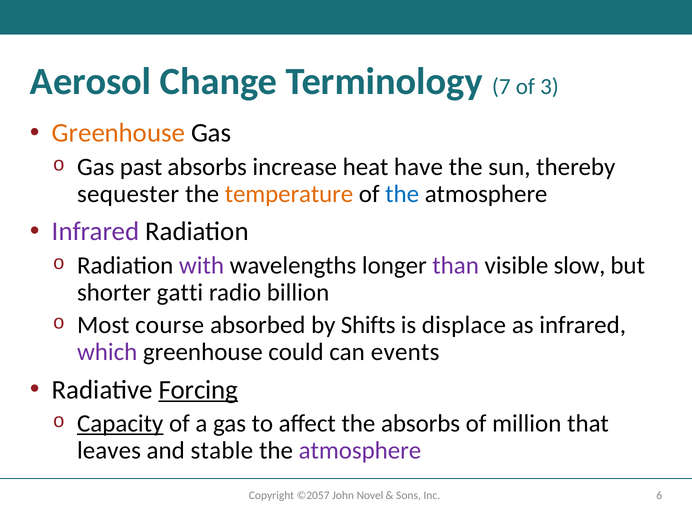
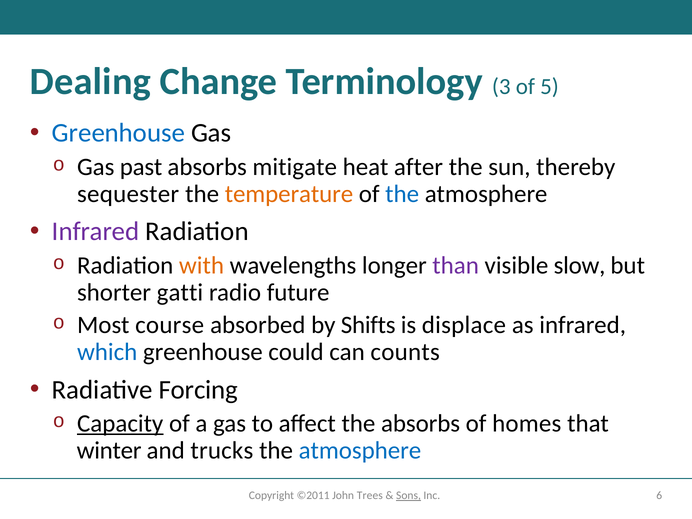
Aerosol: Aerosol -> Dealing (90, 82)
7: 7 -> 3 (501, 87)
3: 3 -> 5 (549, 87)
Greenhouse colour: orange -> blue (119, 133)
increase: increase -> mitigate (295, 167)
have: have -> after (418, 167)
with colour: purple -> orange (201, 265)
billion: billion -> future (298, 292)
which colour: purple -> blue (107, 352)
events: events -> counts (405, 352)
Forcing underline: present -> none (198, 390)
million: million -> homes (527, 423)
leaves: leaves -> winter (109, 450)
stable: stable -> trucks (222, 450)
atmosphere colour: purple -> blue (360, 450)
©2057: ©2057 -> ©2011 (313, 496)
Novel: Novel -> Trees (370, 496)
Sons underline: none -> present (409, 496)
